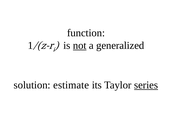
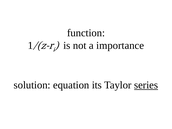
not underline: present -> none (80, 45)
generalized: generalized -> importance (120, 45)
estimate: estimate -> equation (71, 85)
